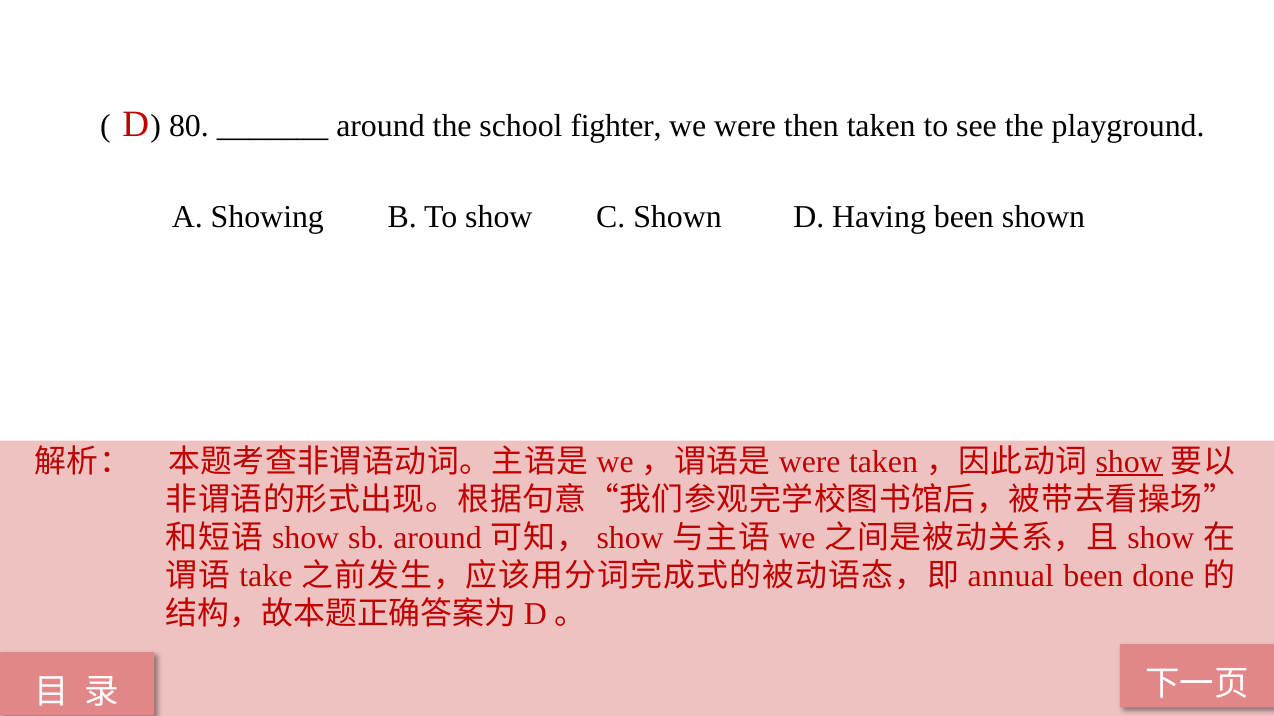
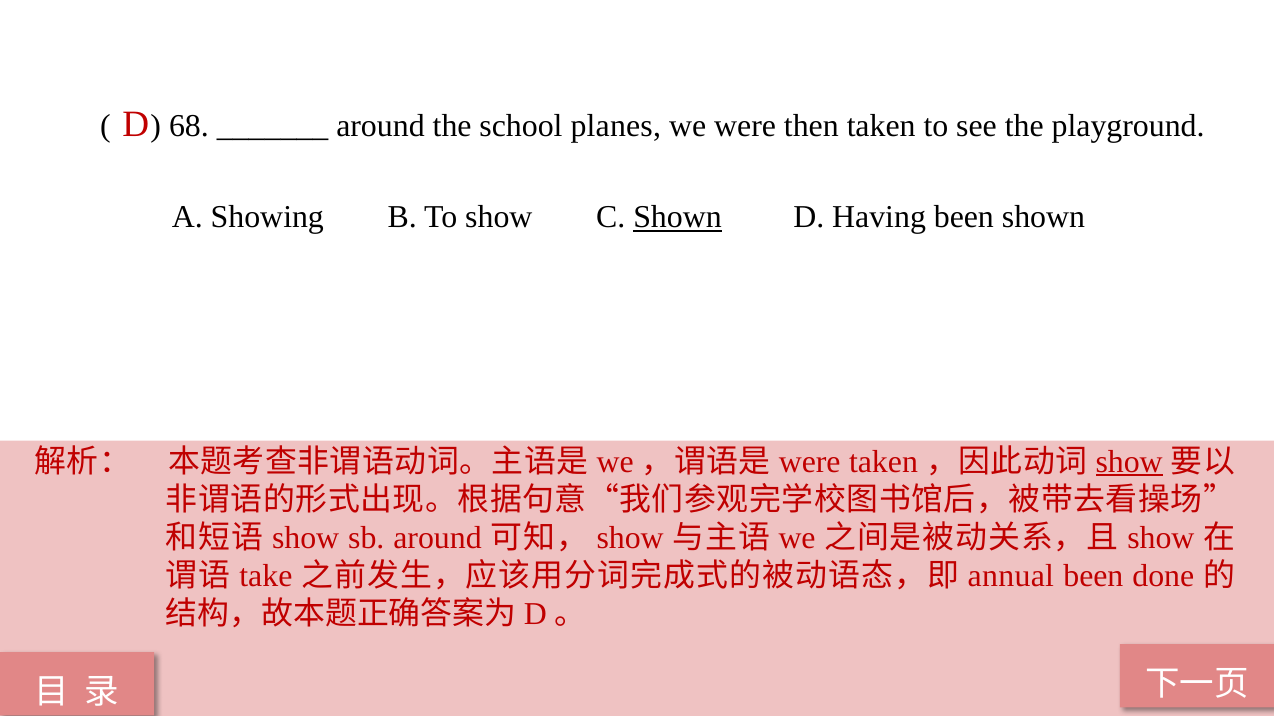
80: 80 -> 68 (189, 126)
fighter: fighter -> planes (616, 126)
Shown underline: none -> present (677, 217)
